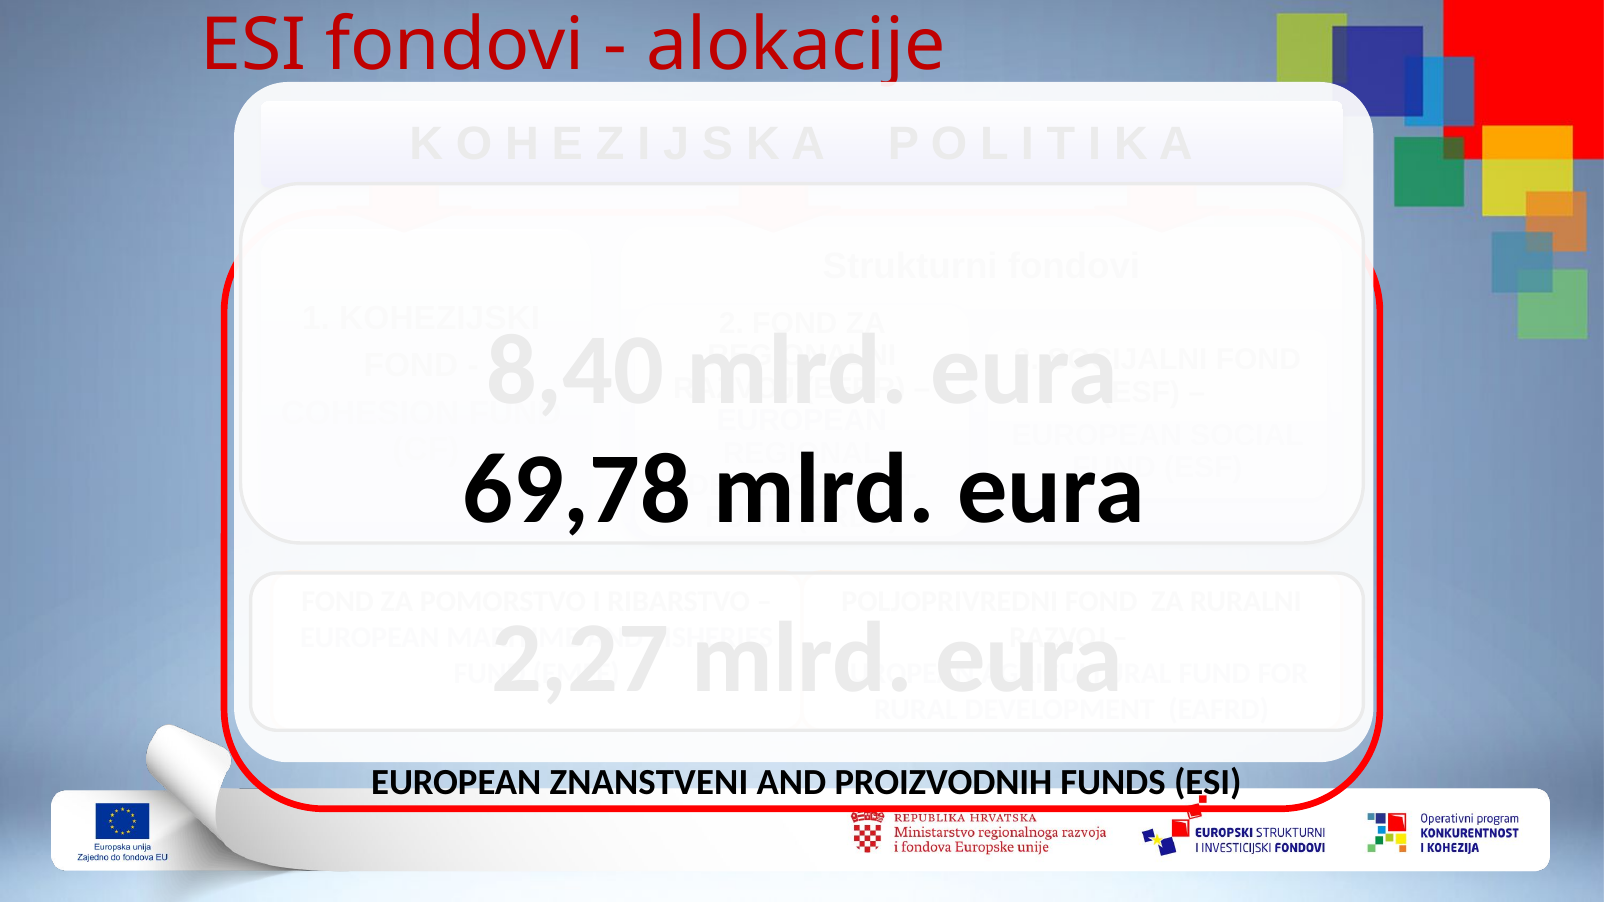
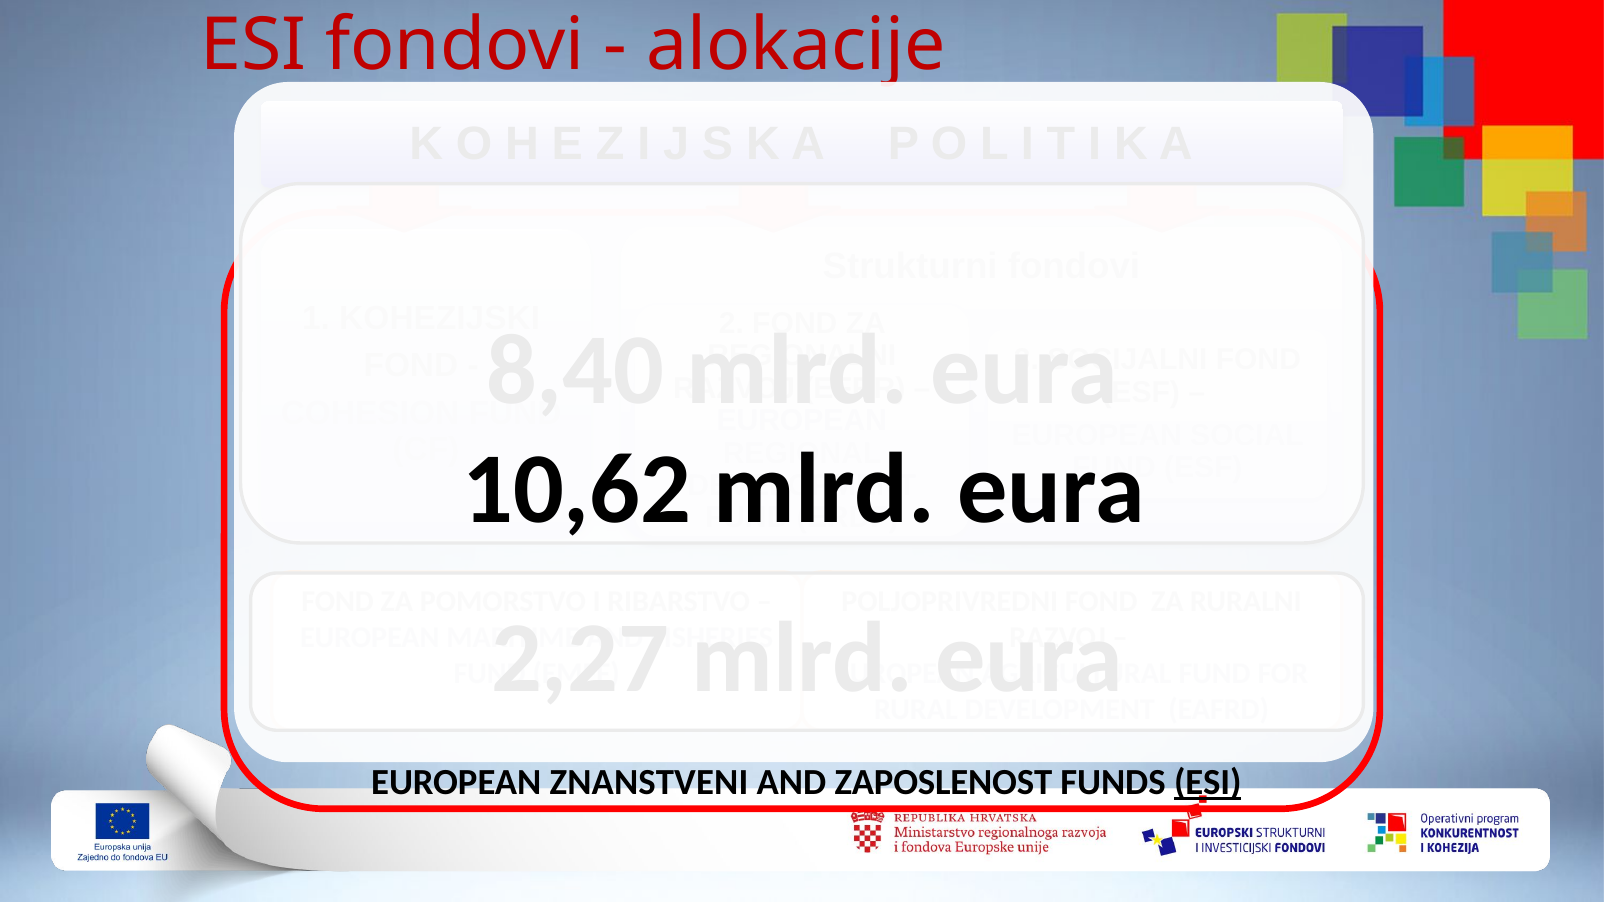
69,78: 69,78 -> 10,62 (577, 489)
PROIZVODNIH: PROIZVODNIH -> ZAPOSLENOST (943, 783)
ESI underline: none -> present (1208, 783)
